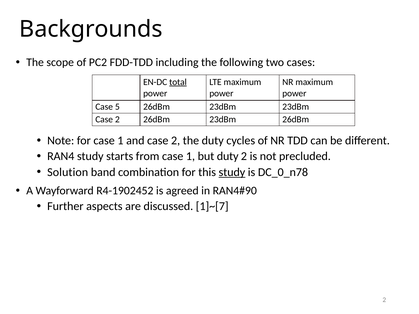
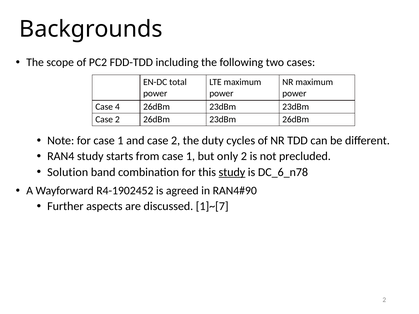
total underline: present -> none (178, 82)
5: 5 -> 4 (117, 107)
but duty: duty -> only (228, 156)
DC_0_n78: DC_0_n78 -> DC_6_n78 (283, 172)
